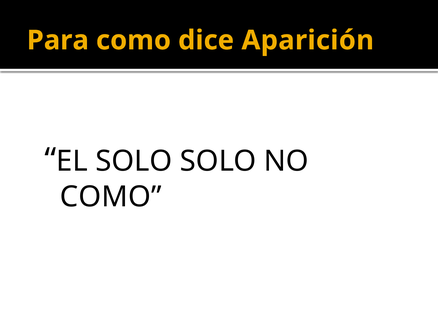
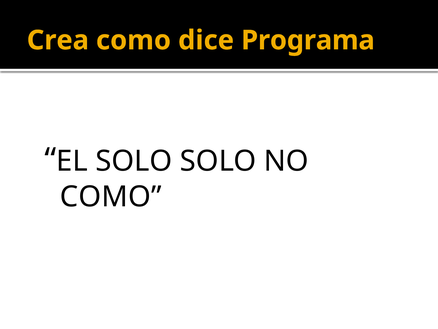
Para: Para -> Crea (58, 40)
Aparición: Aparición -> Programa (308, 40)
